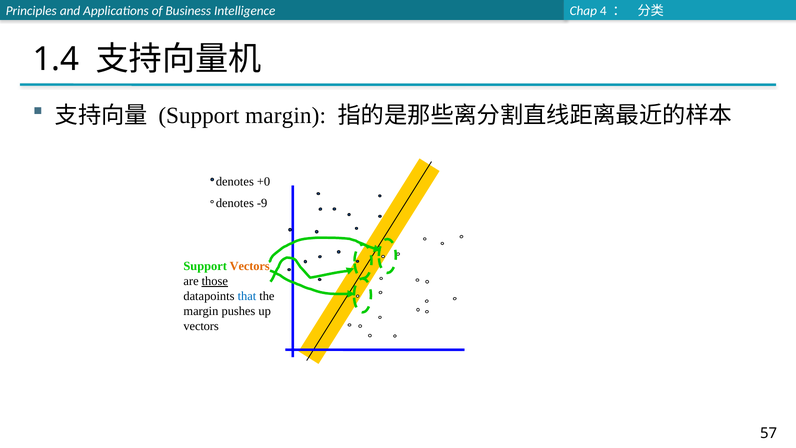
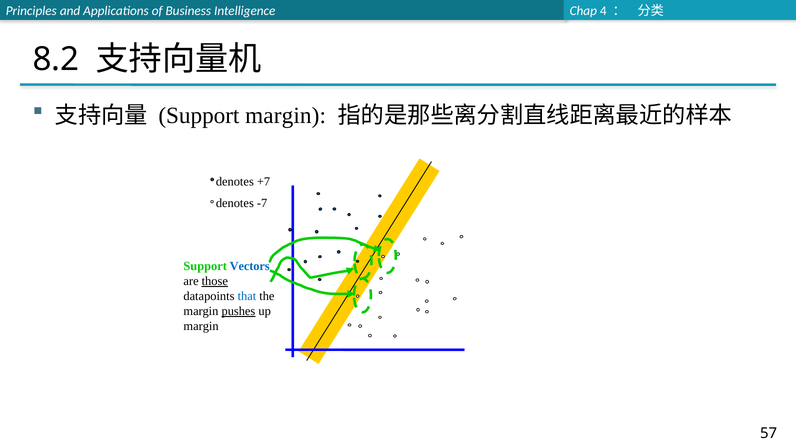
1.4: 1.4 -> 8.2 (56, 59)
+0: +0 -> +7 (264, 182)
-9: -9 -> -7 (262, 203)
Vectors colour: orange -> blue (250, 266)
pushes underline: none -> present (238, 311)
vectors: vectors -> margin (201, 326)
